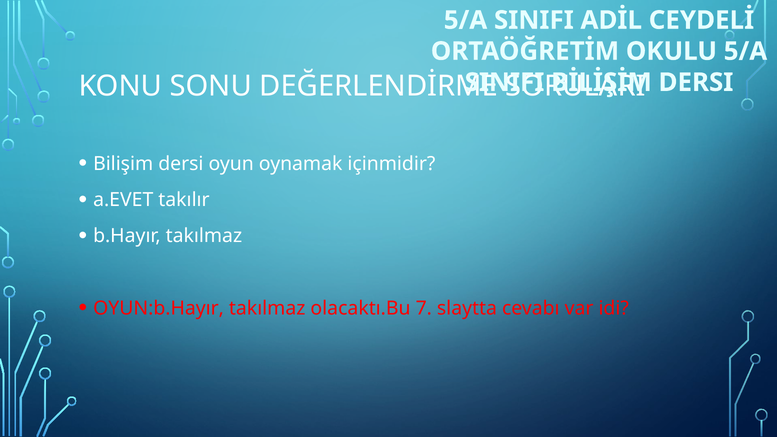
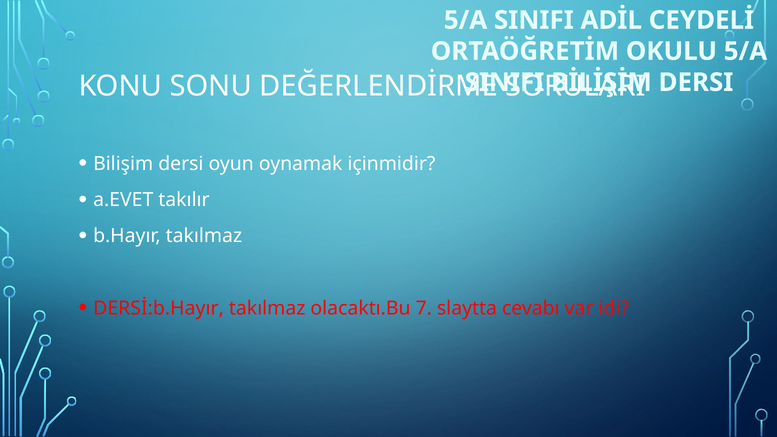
OYUN:b.Hayır: OYUN:b.Hayır -> DERSİ:b.Hayır (159, 308)
